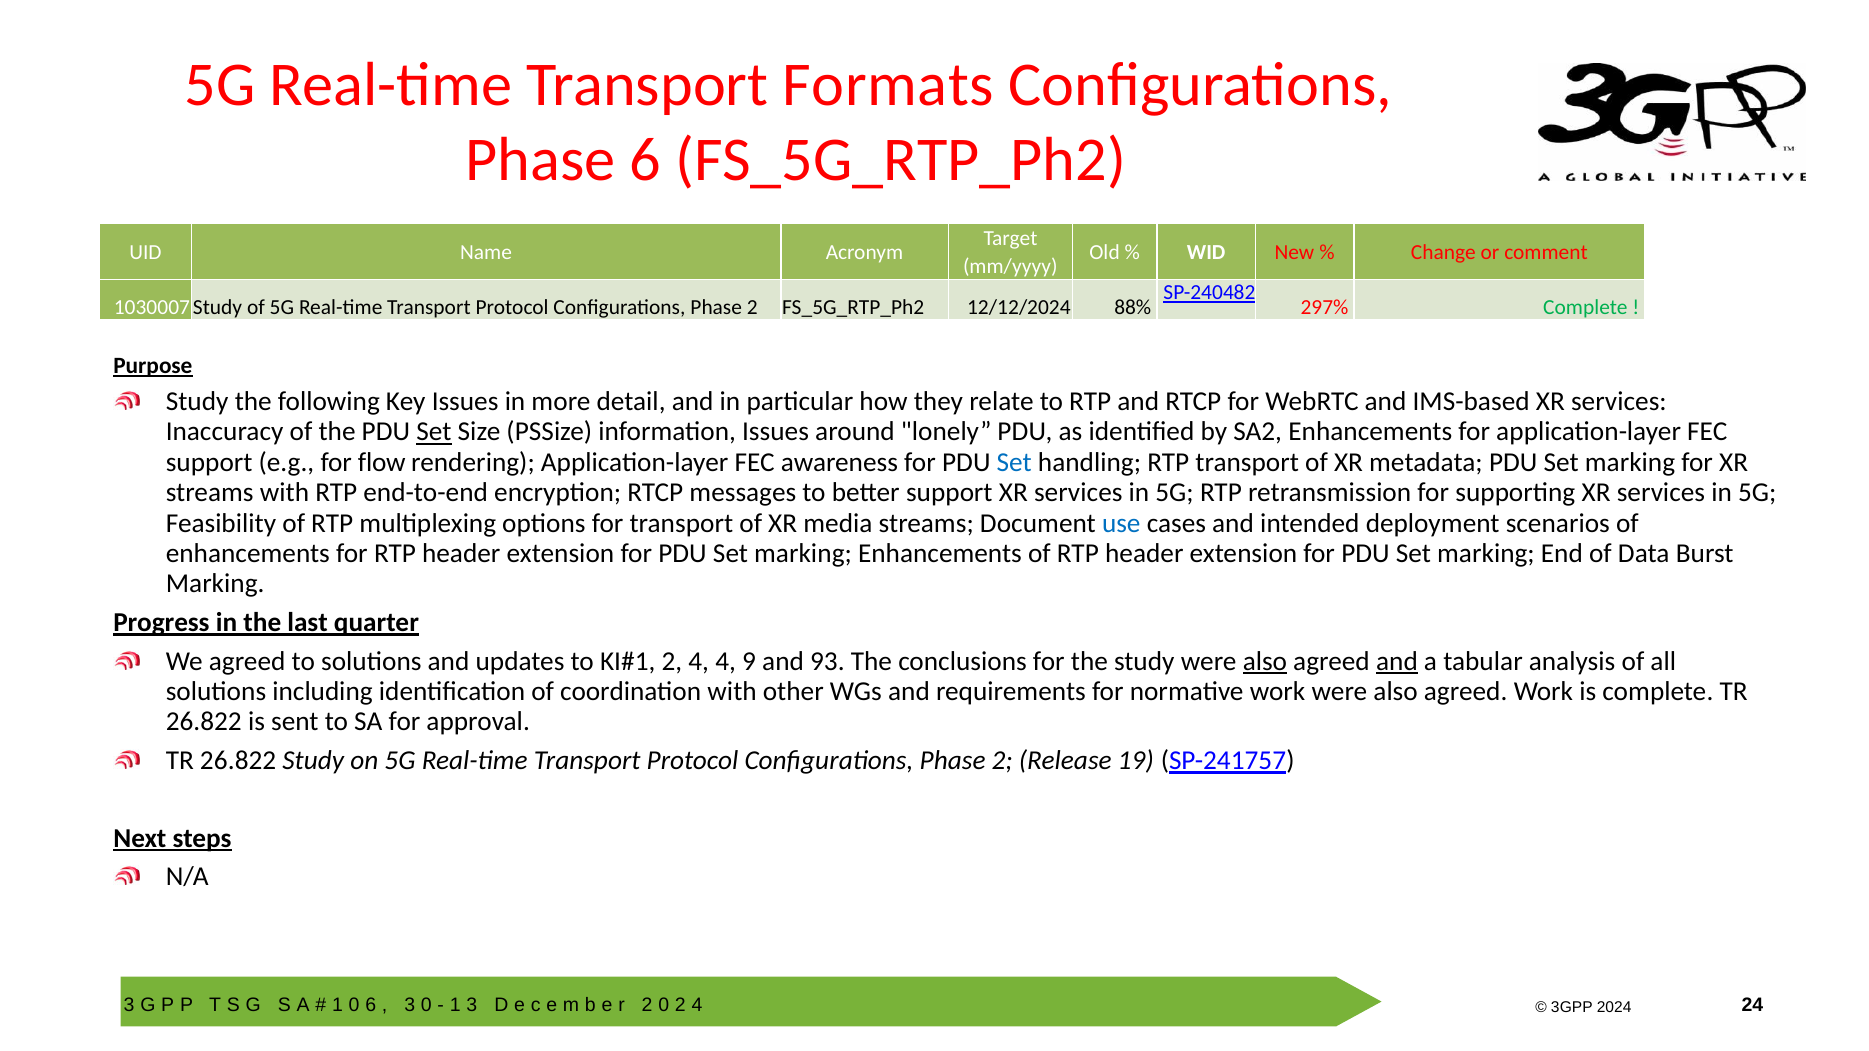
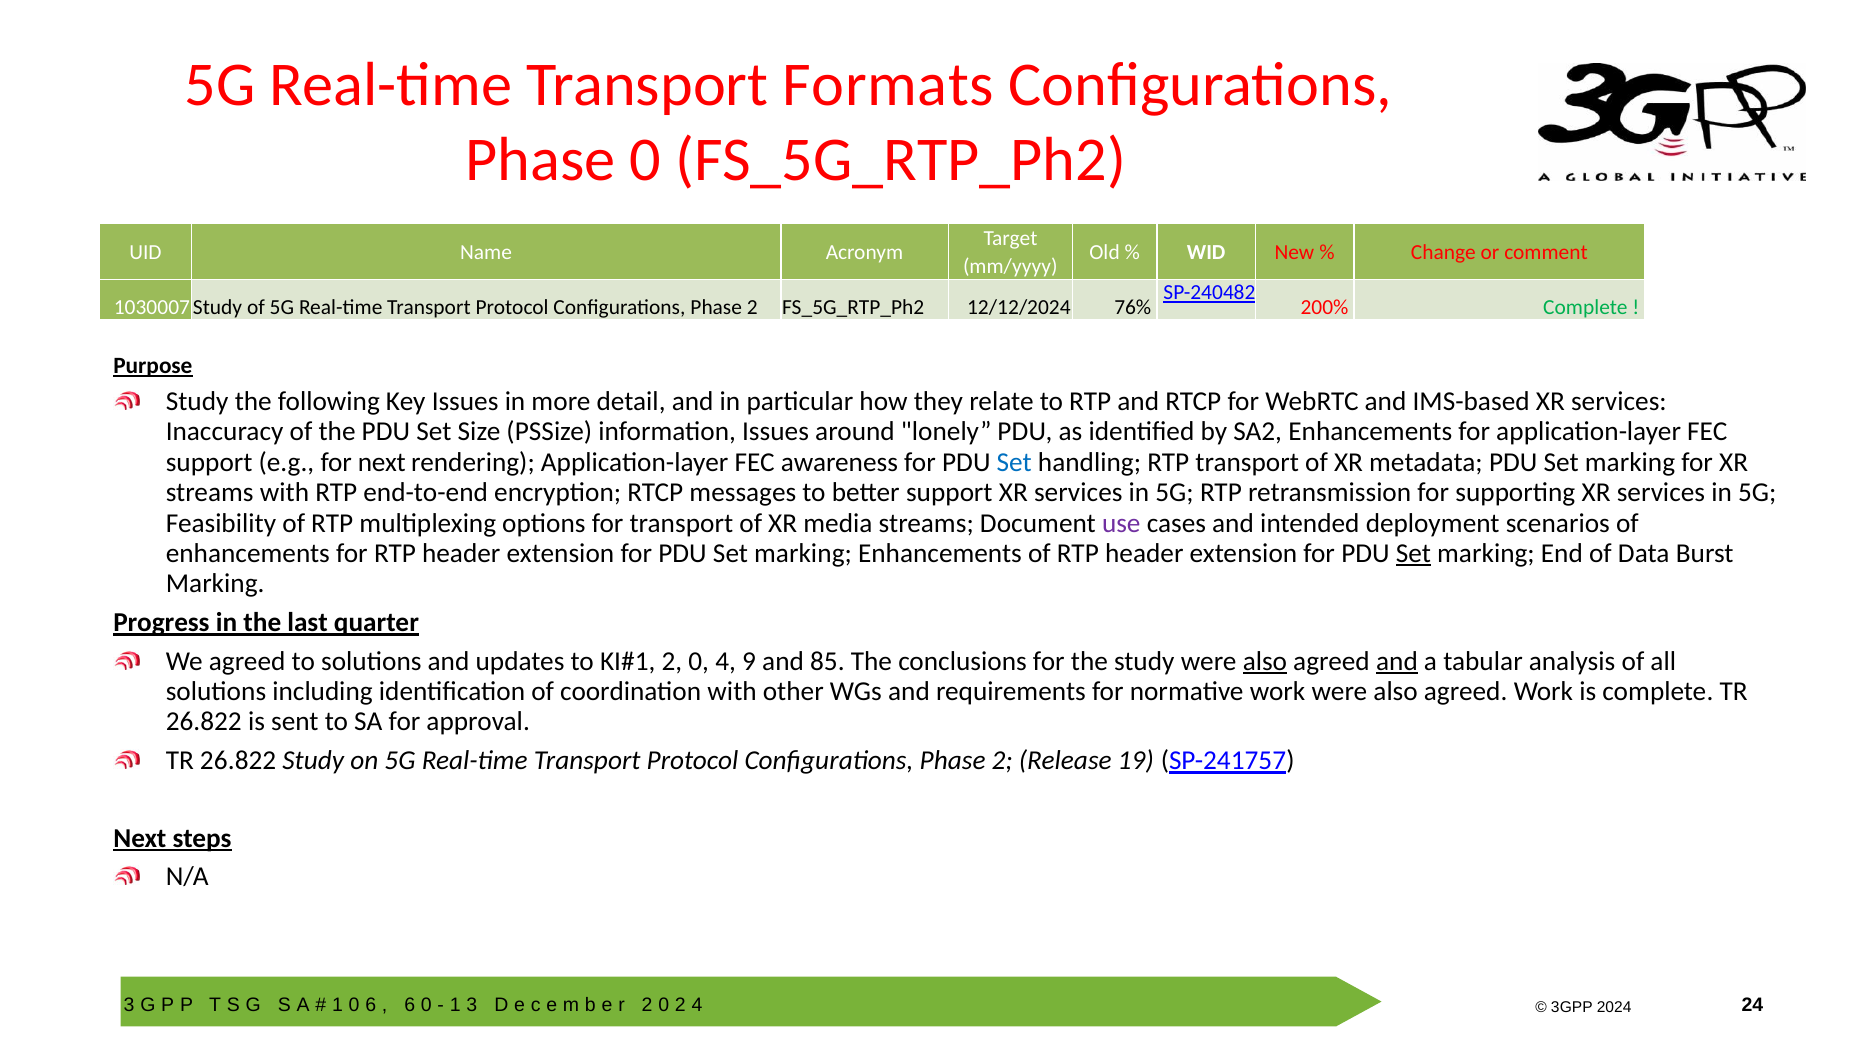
Phase 6: 6 -> 0 (646, 160)
88%: 88% -> 76% (1133, 307)
297%: 297% -> 200% (1325, 307)
Set underline: present -> none (434, 432)
for flow: flow -> next (382, 463)
use colour: blue -> purple (1121, 523)
Set underline: none -> present (1413, 554)
4: 4 -> 0 (699, 661)
93: 93 -> 85 (827, 661)
3: 3 -> 6 (410, 1005)
